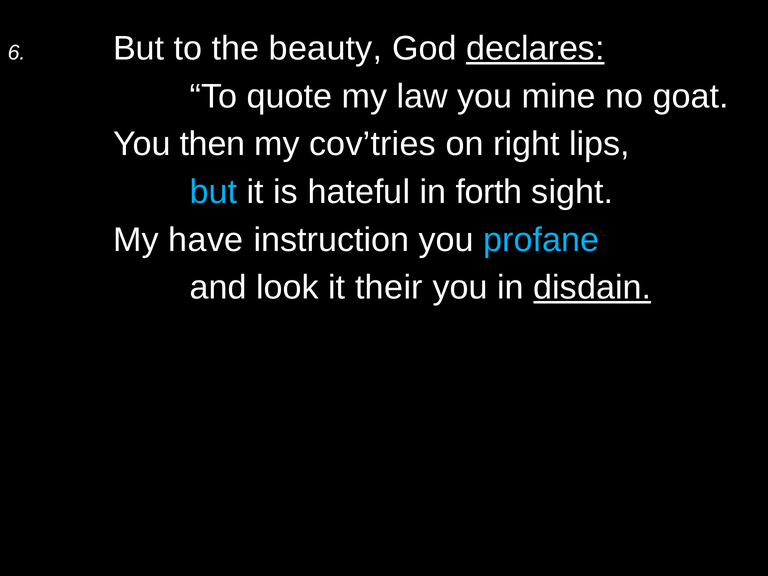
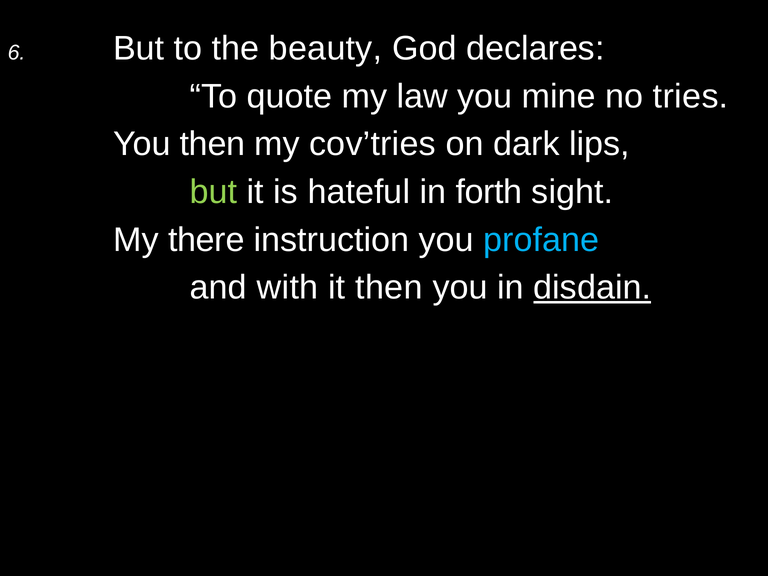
declares underline: present -> none (535, 49)
goat: goat -> tries (691, 96)
right: right -> dark (526, 144)
but colour: light blue -> light green (214, 192)
have: have -> there (206, 240)
look: look -> with (287, 288)
it their: their -> then (389, 288)
